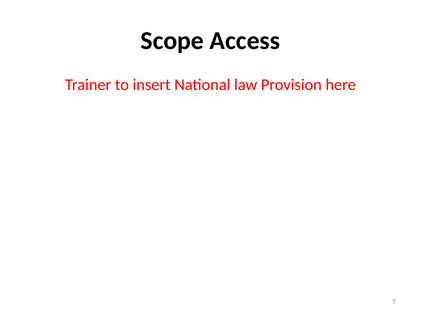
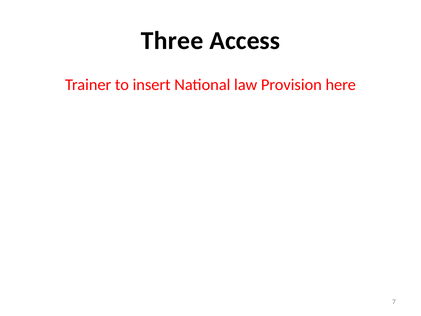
Scope: Scope -> Three (172, 41)
